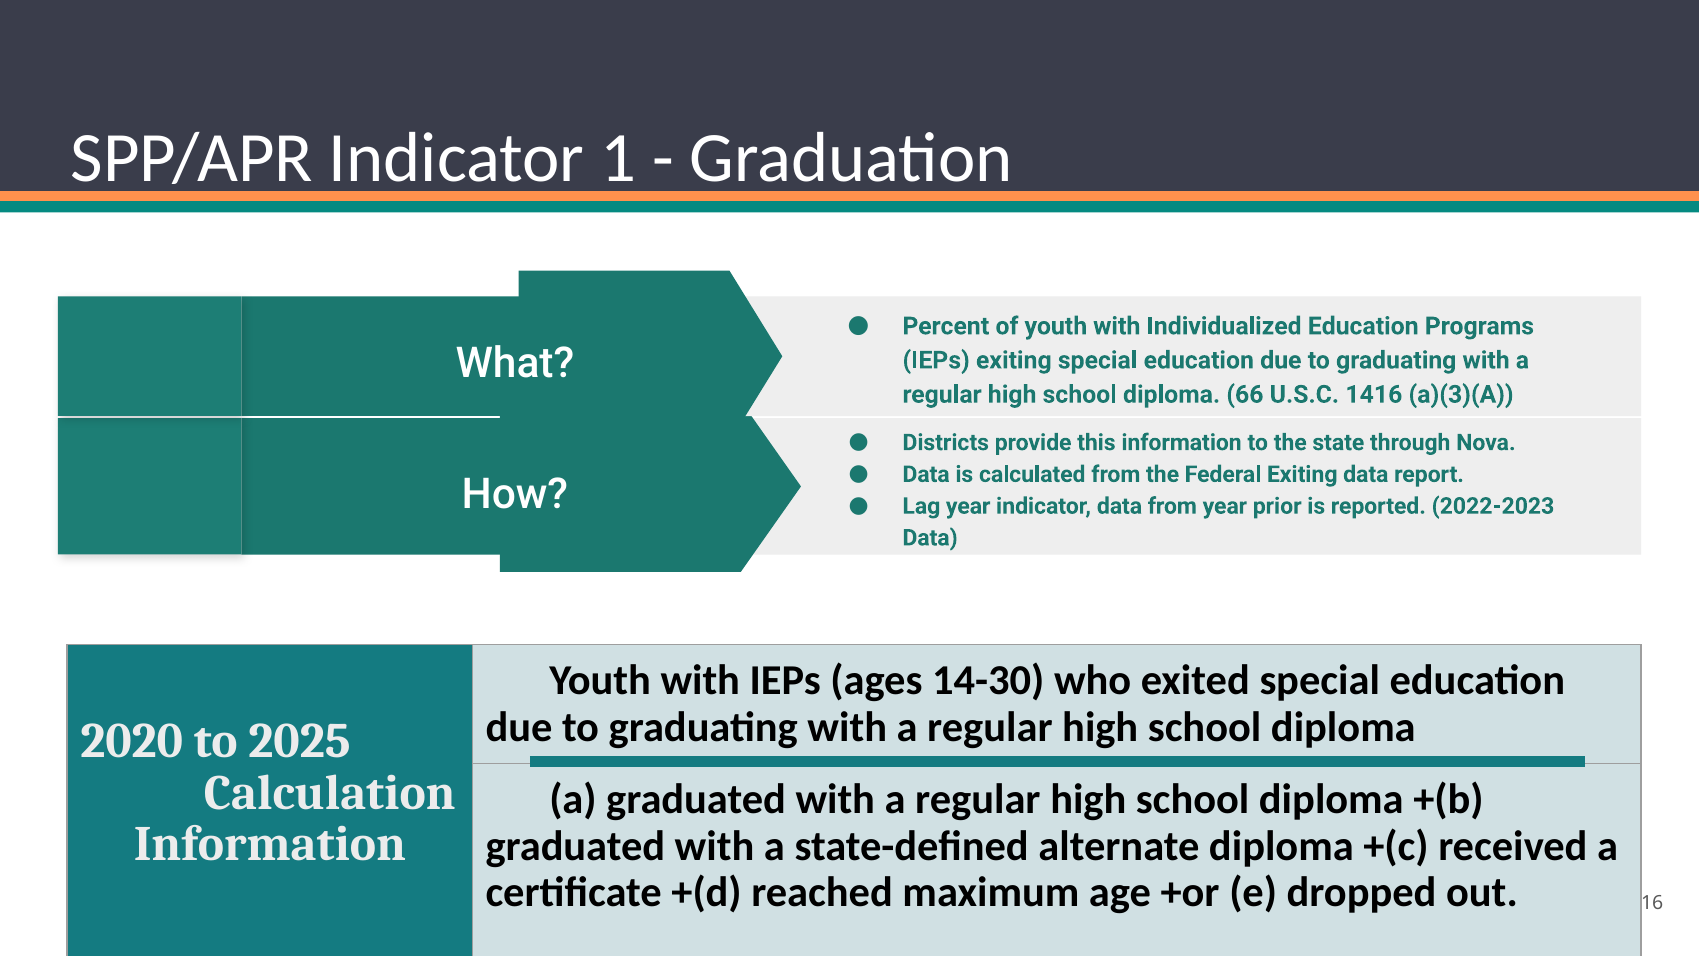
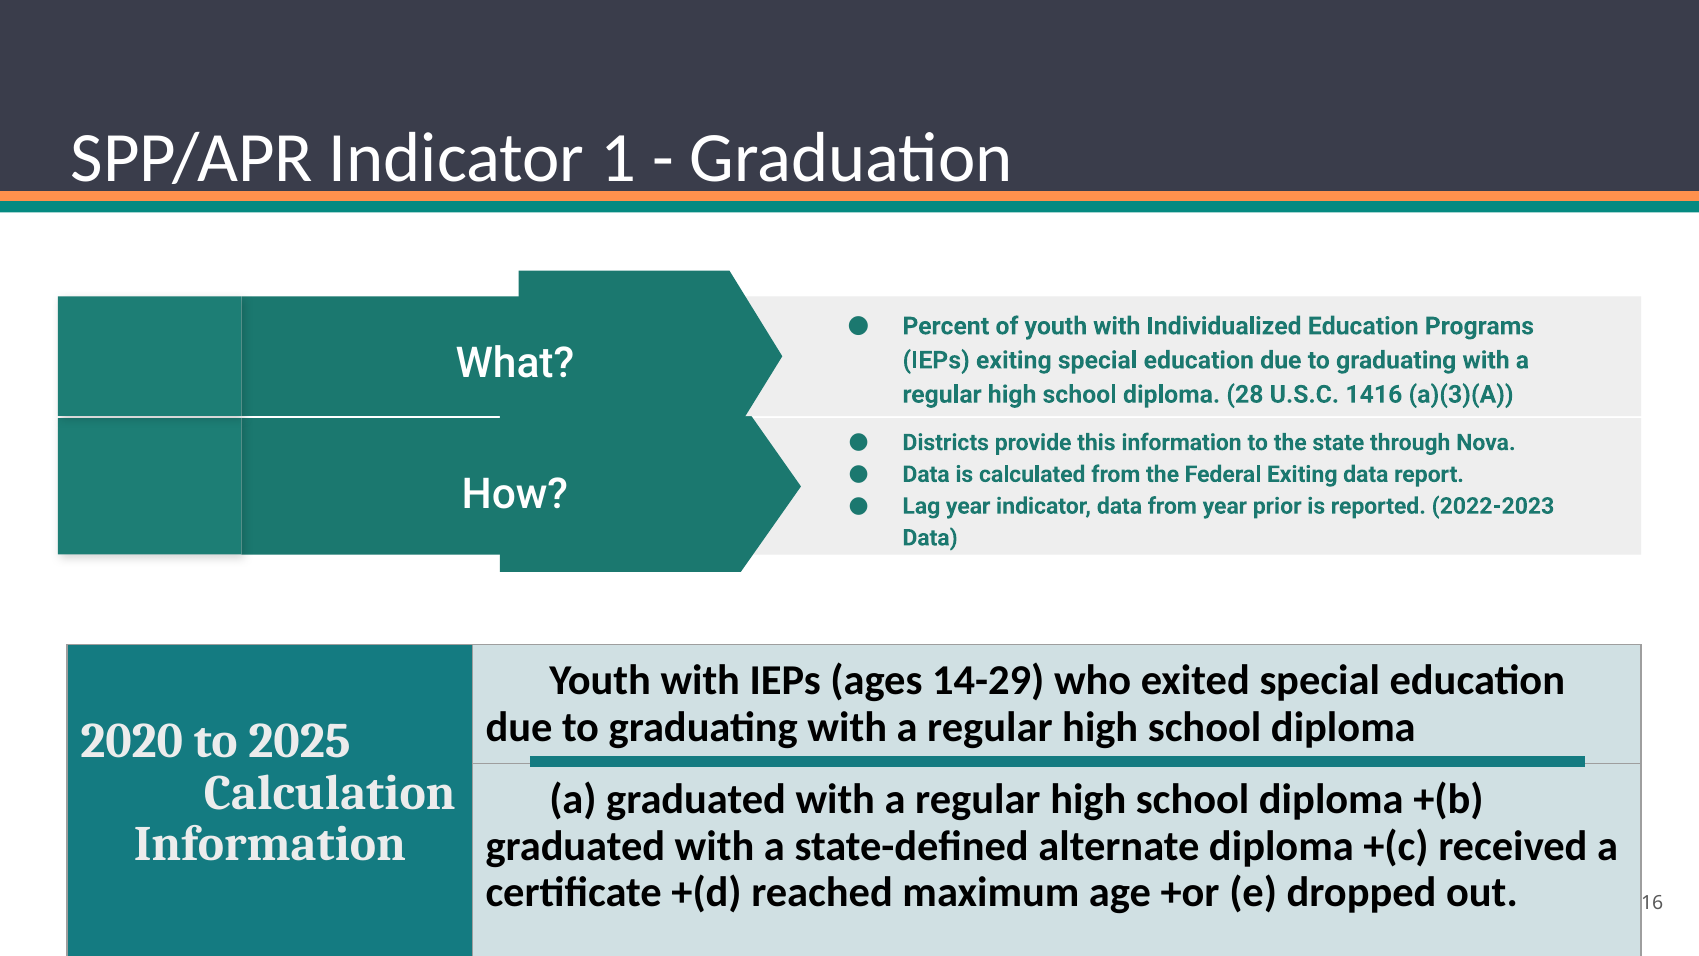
66: 66 -> 28 (1245, 394)
14-30: 14-30 -> 14-29 (988, 680)
